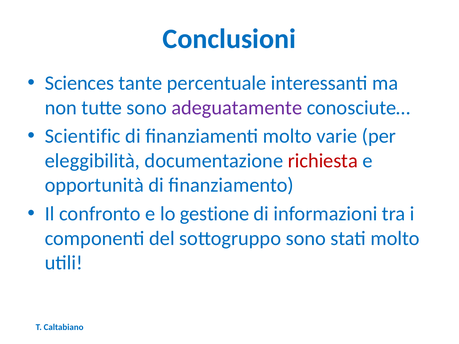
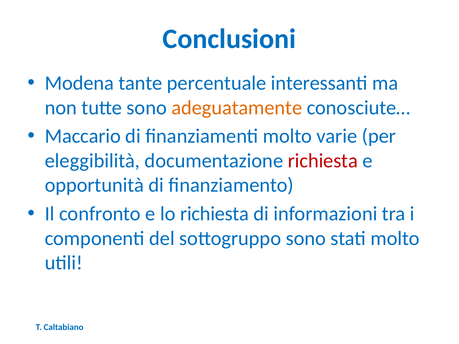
Sciences: Sciences -> Modena (79, 83)
adeguatamente colour: purple -> orange (237, 108)
Scientific: Scientific -> Maccario (83, 136)
lo gestione: gestione -> richiesta (215, 214)
